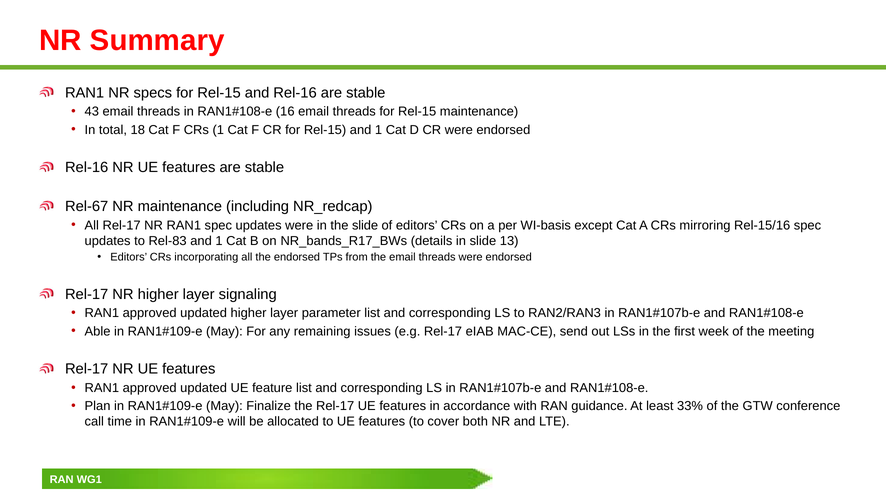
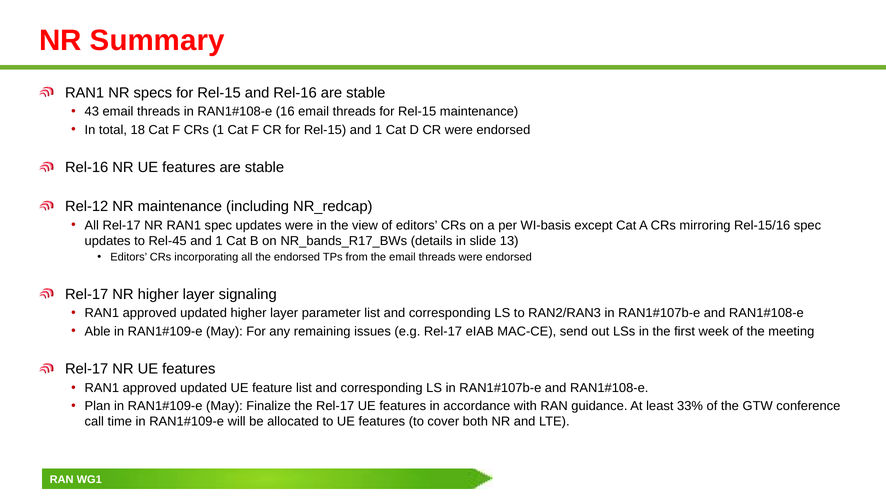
Rel-67: Rel-67 -> Rel-12 (87, 206)
the slide: slide -> view (365, 226)
Rel-83: Rel-83 -> Rel-45 (168, 241)
